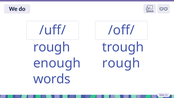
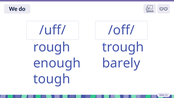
rough: rough -> barely (121, 63)
words: words -> tough (52, 79)
